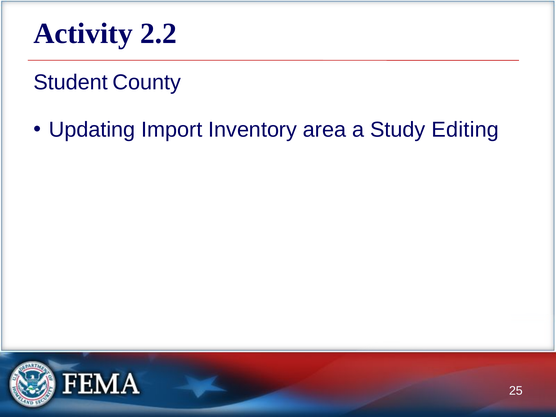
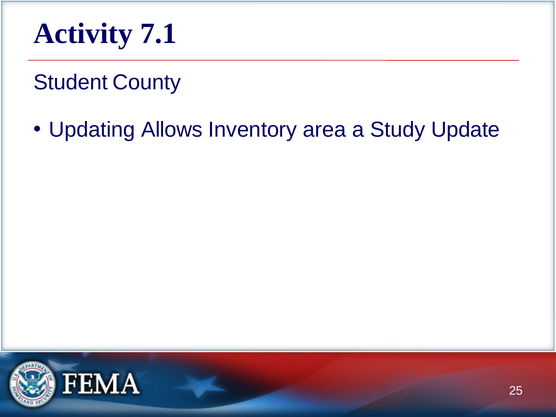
2.2: 2.2 -> 7.1 (158, 34)
Import: Import -> Allows (172, 130)
Editing: Editing -> Update (466, 130)
